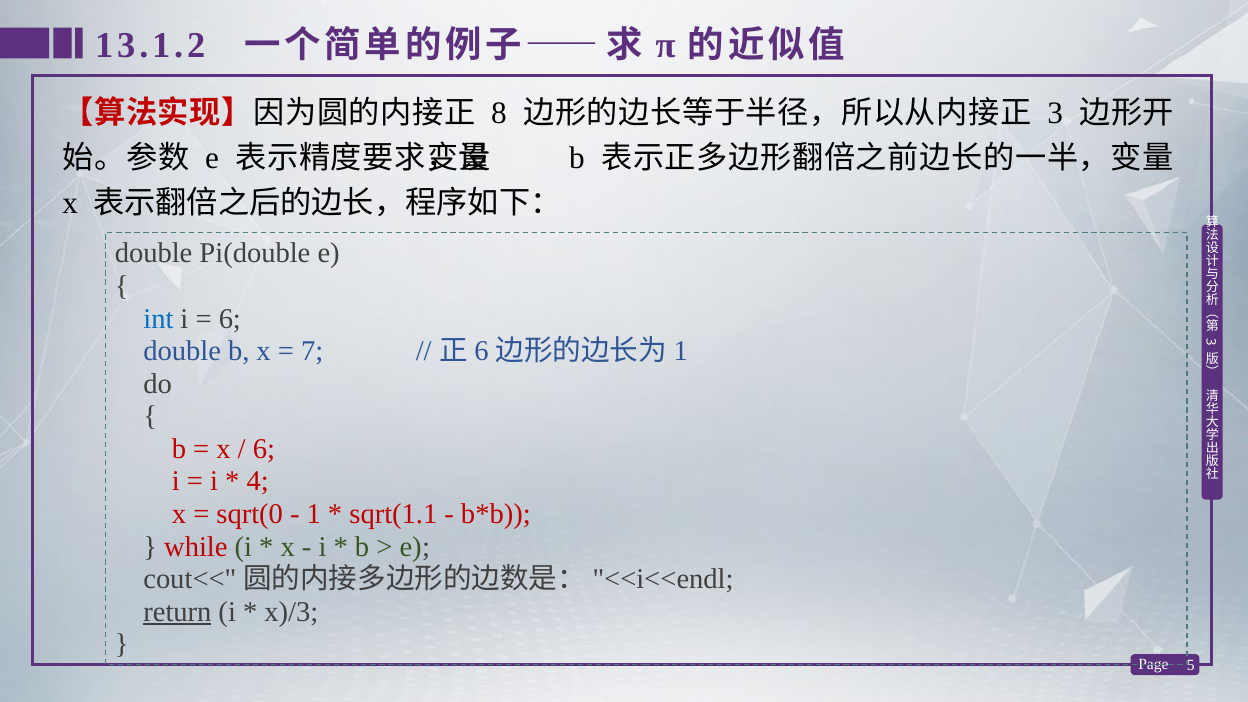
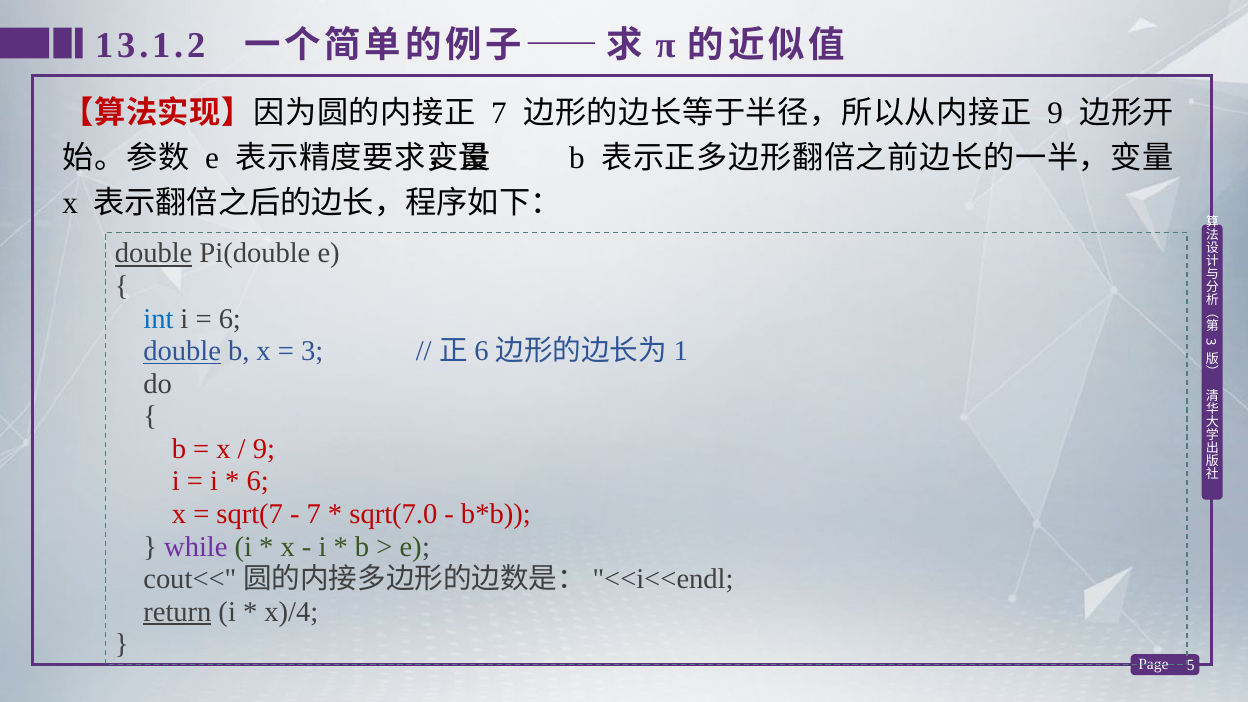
8: 8 -> 7 (499, 113)
3: 3 -> 9 (1055, 113)
double underline: none -> present (154, 253)
double underline: none -> present (182, 351)
7: 7 -> 3 (312, 351)
6: 6 -> 9 (264, 449)
4: 4 -> 6 (258, 481)
sqrt(0: sqrt(0 -> sqrt(7 (250, 514)
1: 1 -> 7 (314, 514)
sqrt(1.1: sqrt(1.1 -> sqrt(7.0 (393, 514)
while colour: red -> purple (196, 547)
x)/3: x)/3 -> x)/4 (291, 612)
